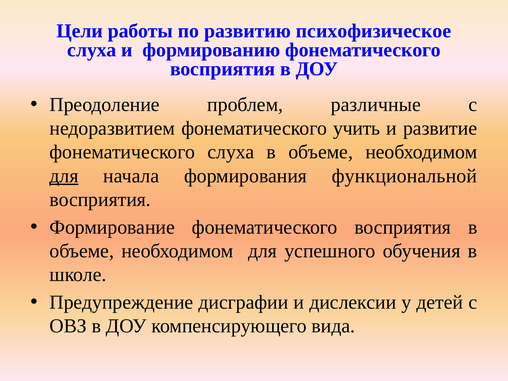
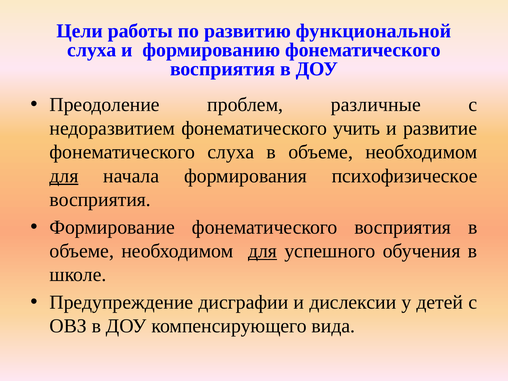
психофизическое: психофизическое -> функциональной (374, 31)
функциональной: функциональной -> психофизическое (405, 176)
для underline: none -> present (263, 251)
